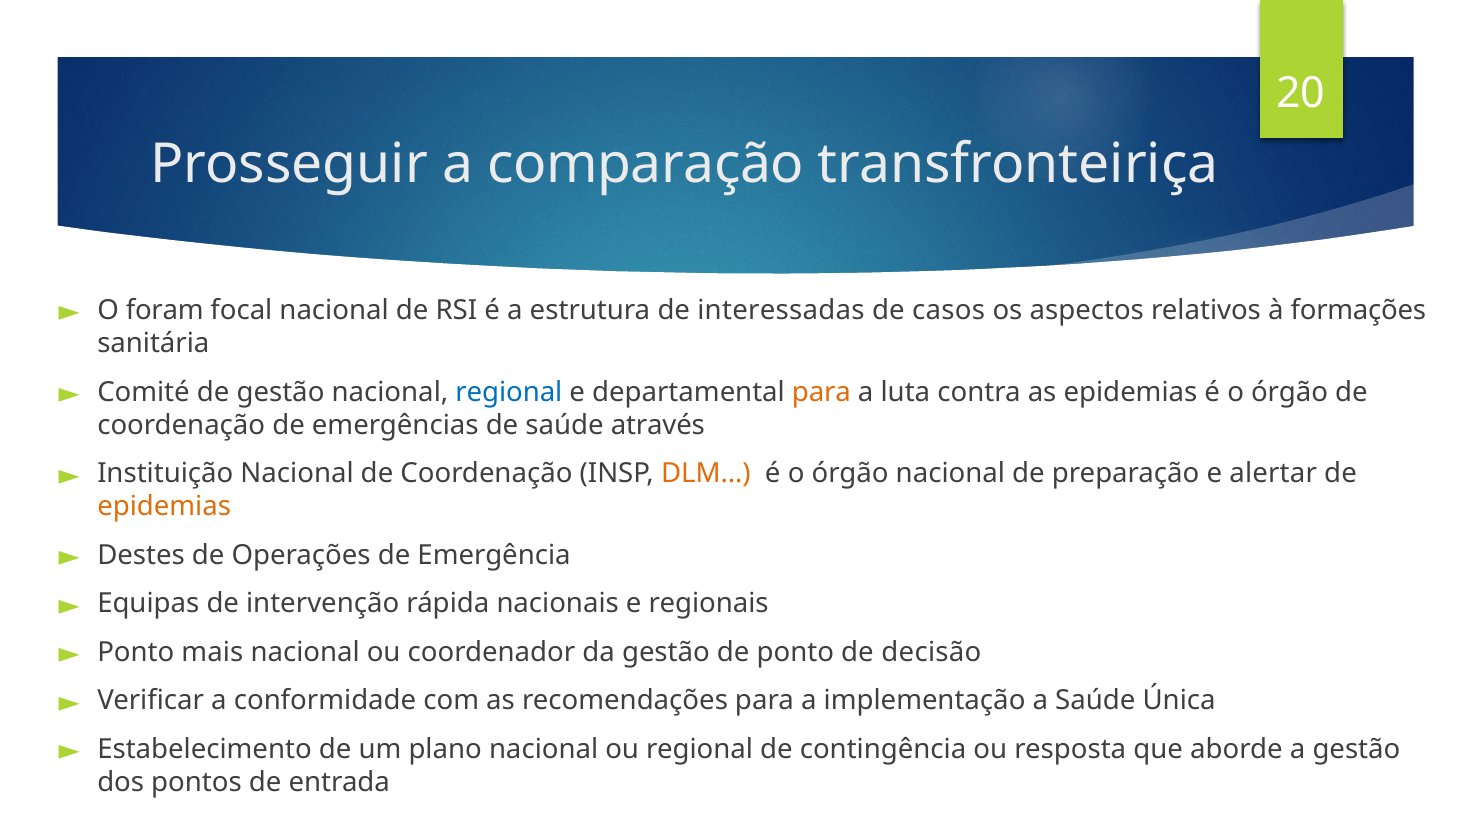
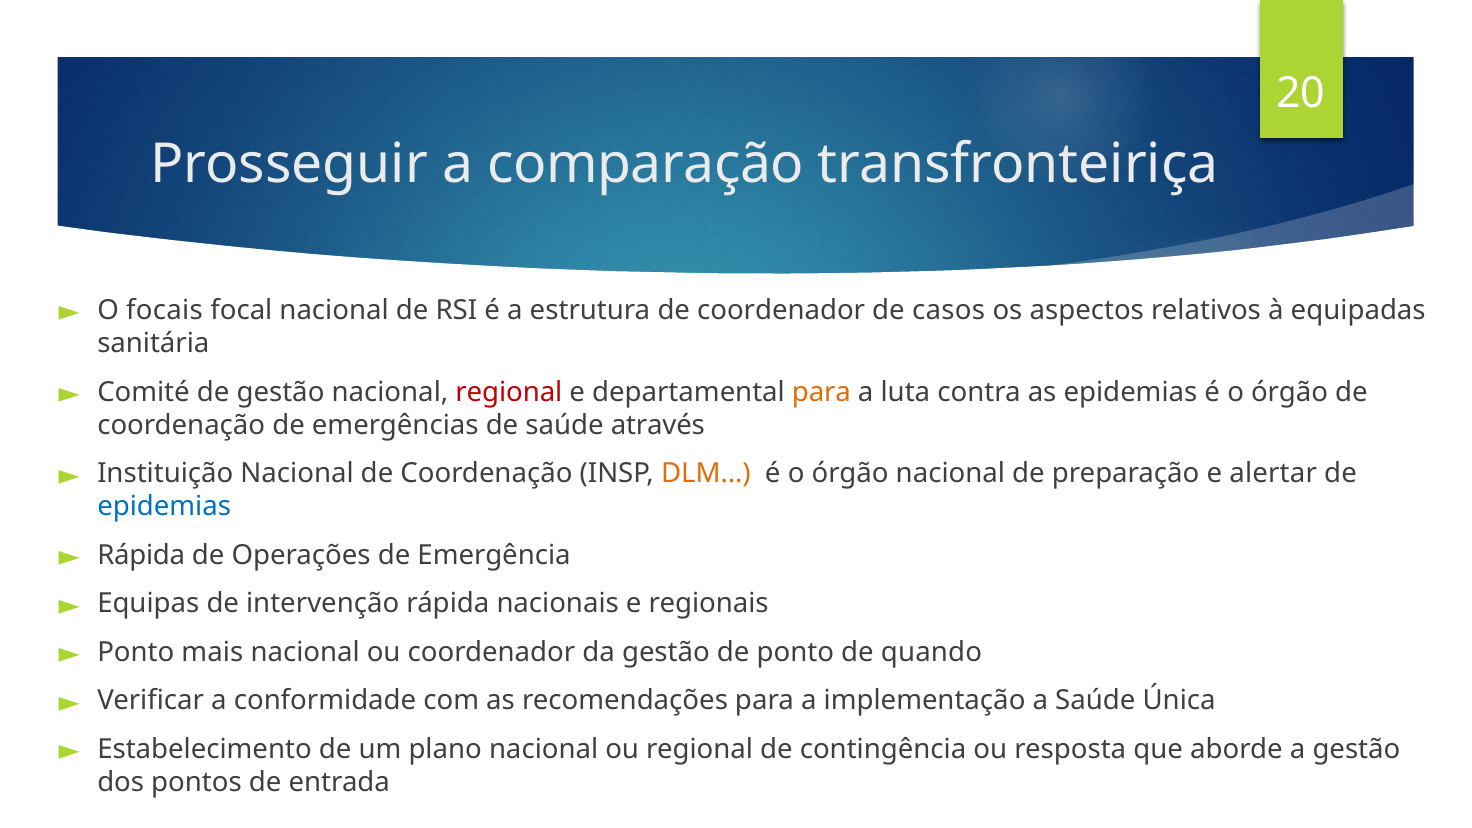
foram: foram -> focais (164, 310)
de interessadas: interessadas -> coordenador (781, 310)
formações: formações -> equipadas (1358, 310)
regional colour: blue -> red (509, 392)
epidemias colour: orange -> blue (164, 507)
Destes: Destes -> Rápida (141, 555)
decisão: decisão -> quando (931, 652)
